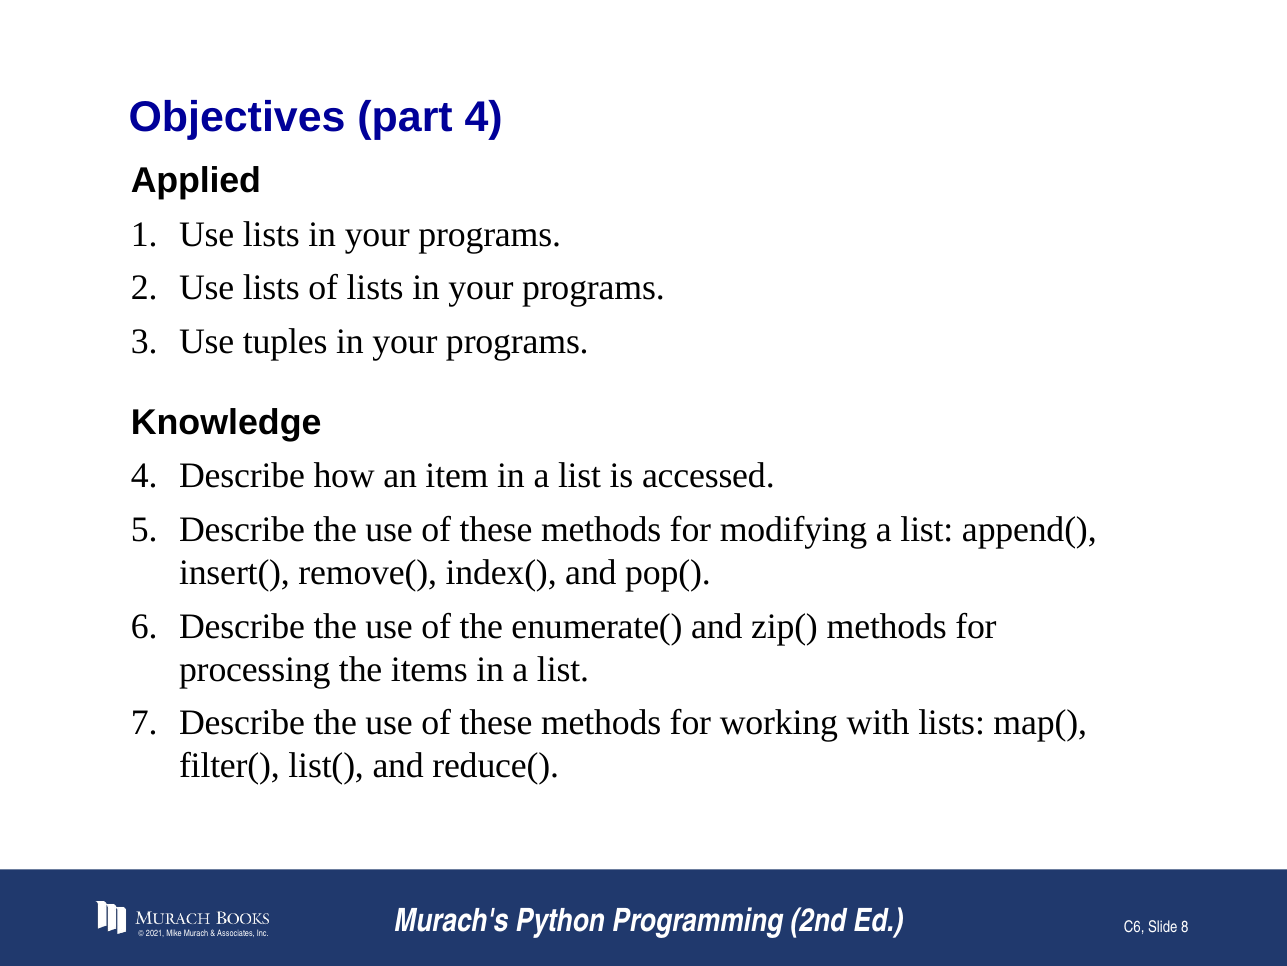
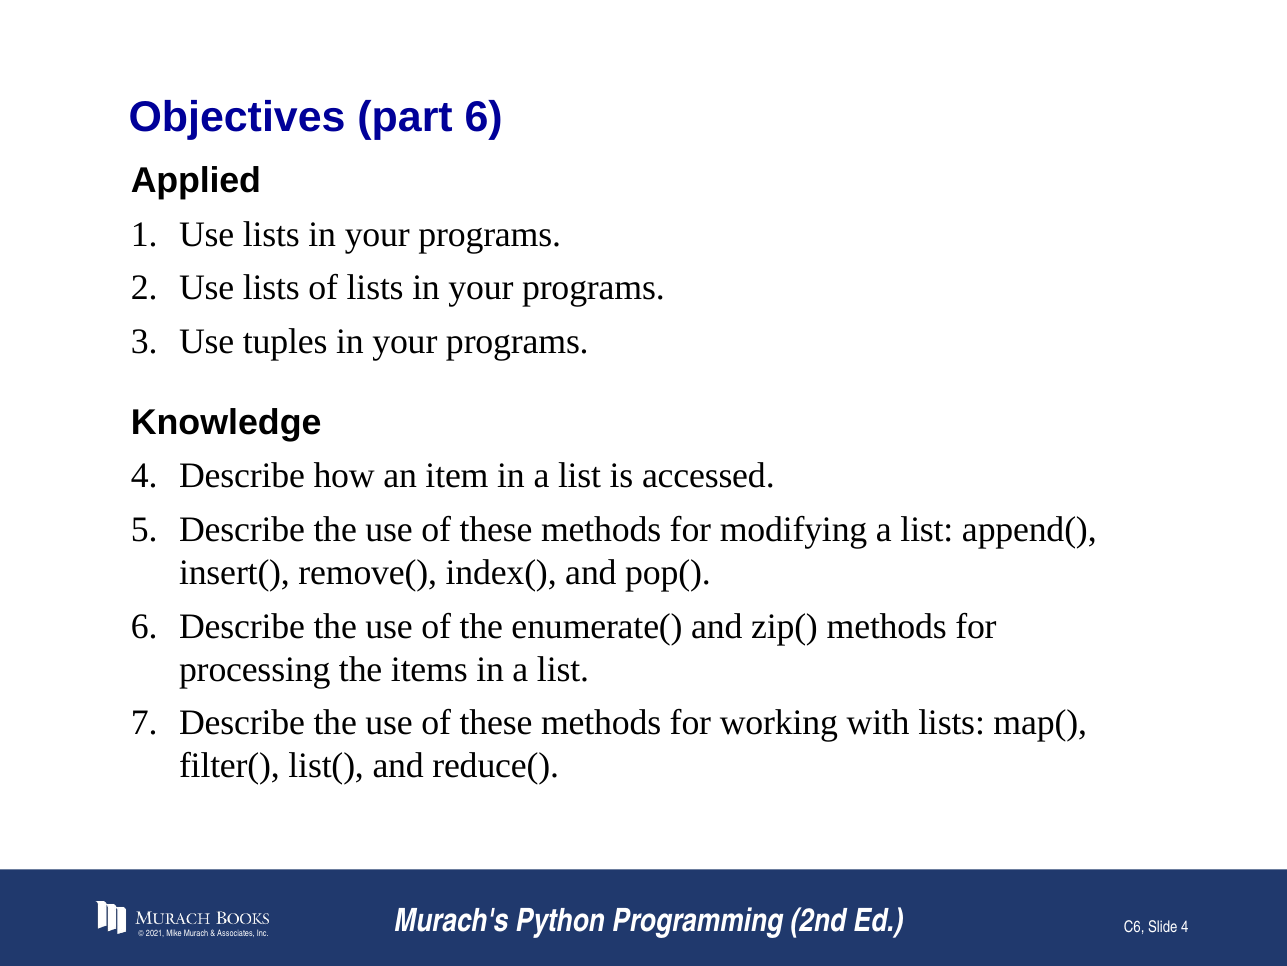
part 4: 4 -> 6 (484, 117)
Slide 8: 8 -> 4 (1185, 926)
